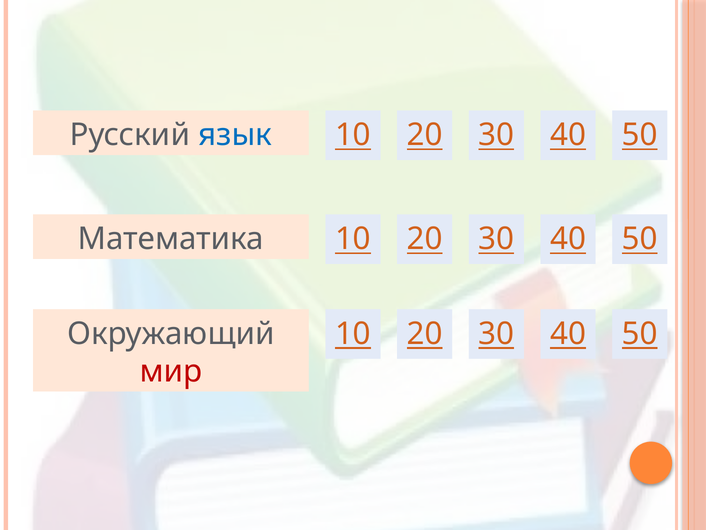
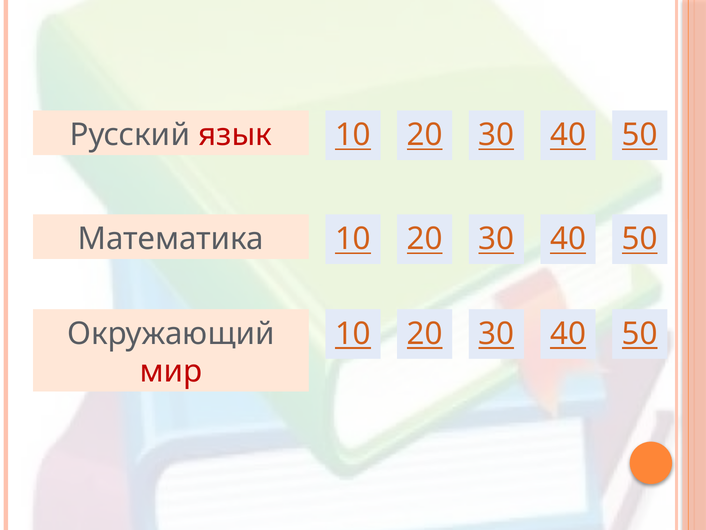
язык colour: blue -> red (235, 135)
